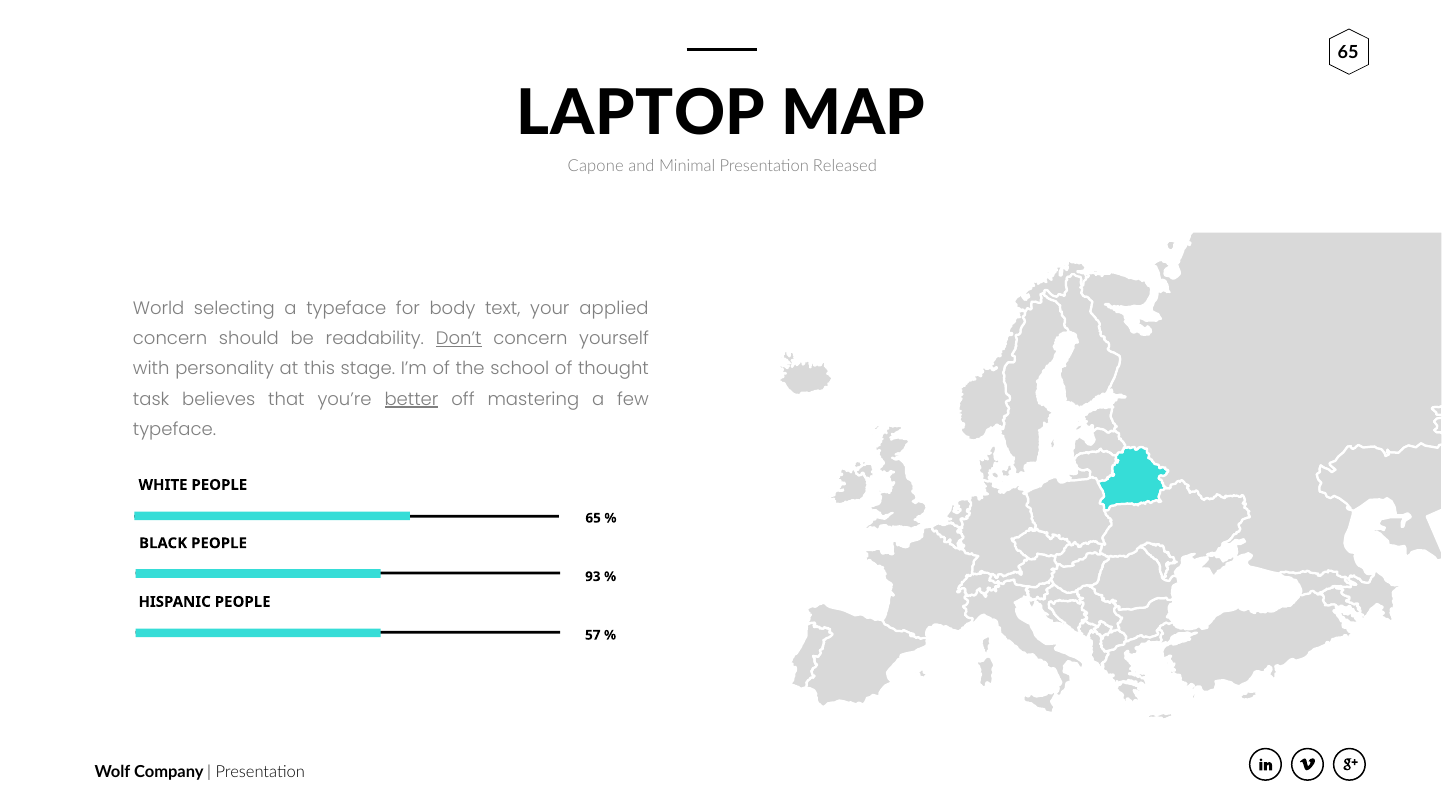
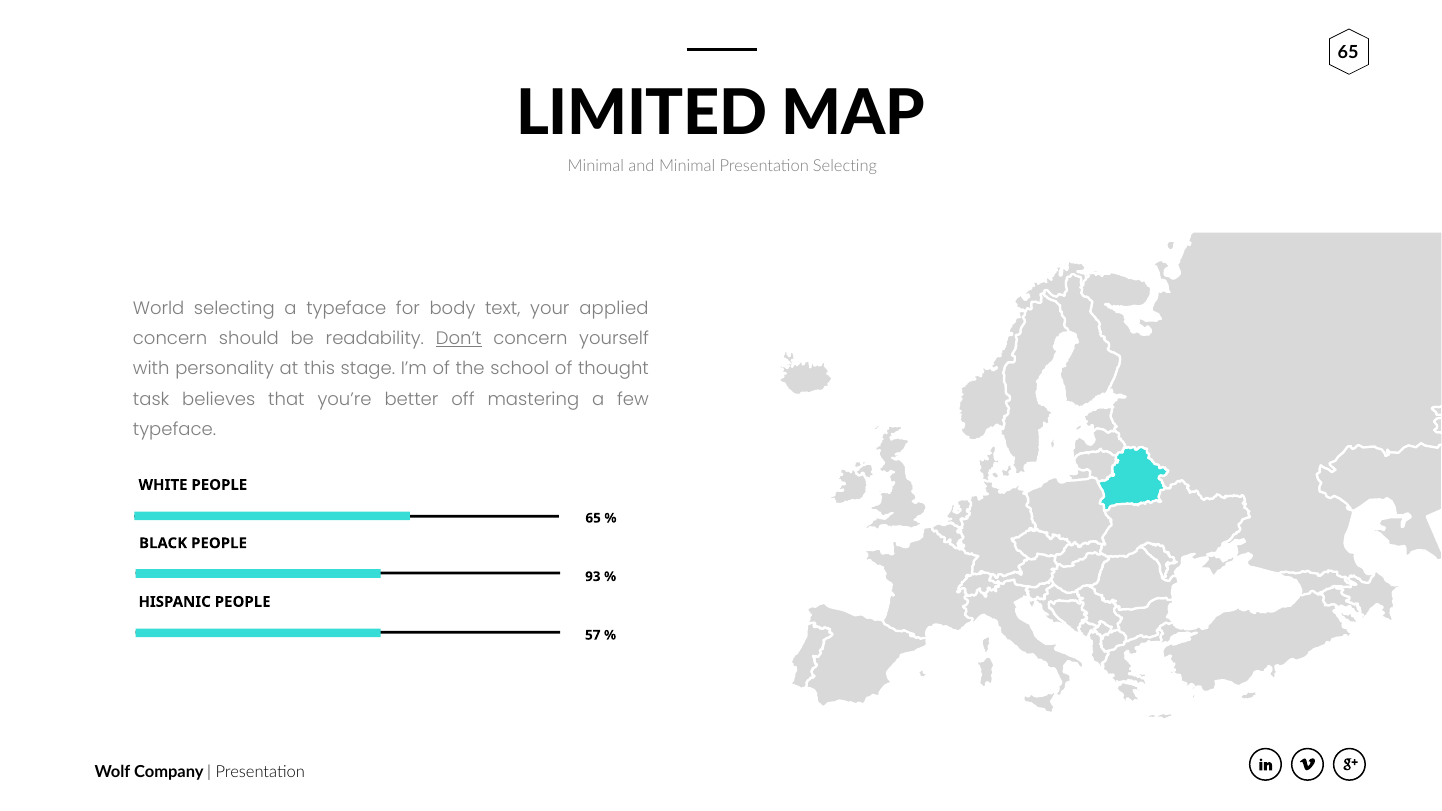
LAPTOP: LAPTOP -> LIMITED (642, 114)
Capone: Capone -> Minimal (596, 167)
Presentation Released: Released -> Selecting (845, 167)
better underline: present -> none (411, 399)
